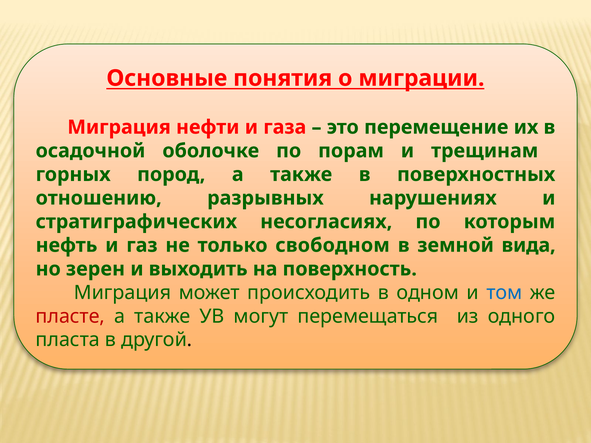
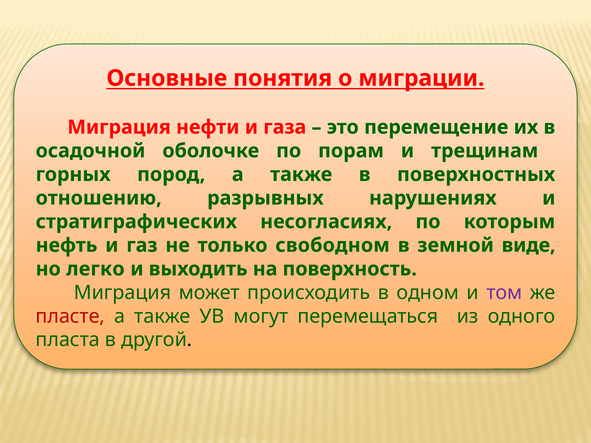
вида: вида -> виде (529, 245)
зерен: зерен -> легко (95, 269)
том colour: blue -> purple (504, 293)
